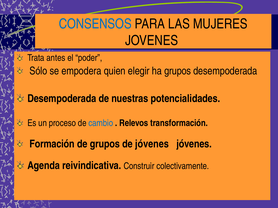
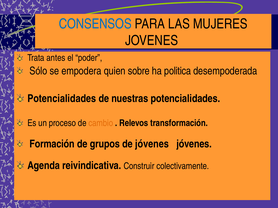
elegir: elegir -> sobre (139, 71)
ha grupos: grupos -> politica (178, 71)
Desempoderada: Desempoderada -> Potencialidades (62, 99)
cambio colour: blue -> orange (101, 123)
